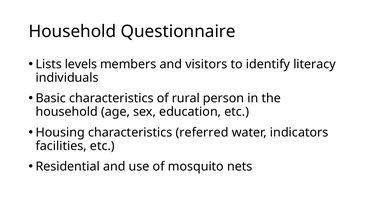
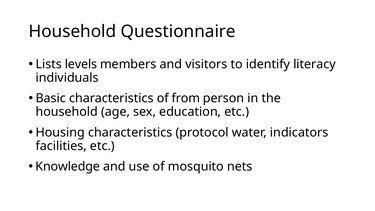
rural: rural -> from (186, 98)
referred: referred -> protocol (202, 132)
Residential: Residential -> Knowledge (68, 166)
